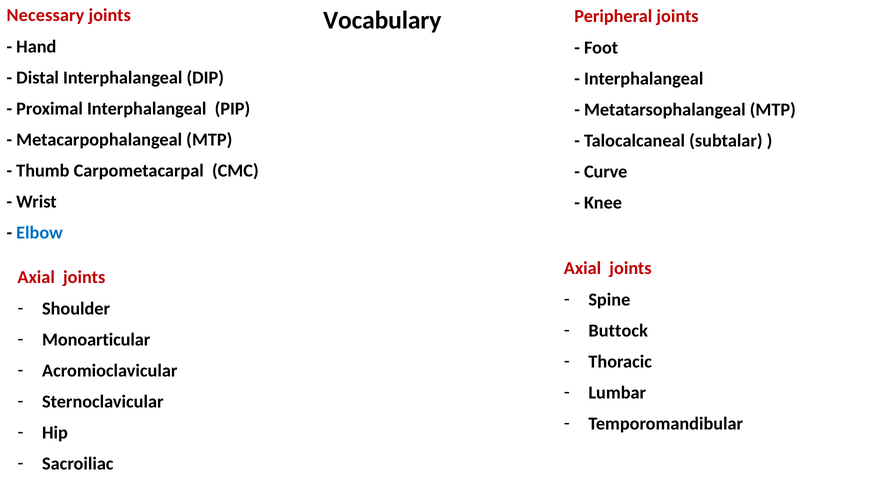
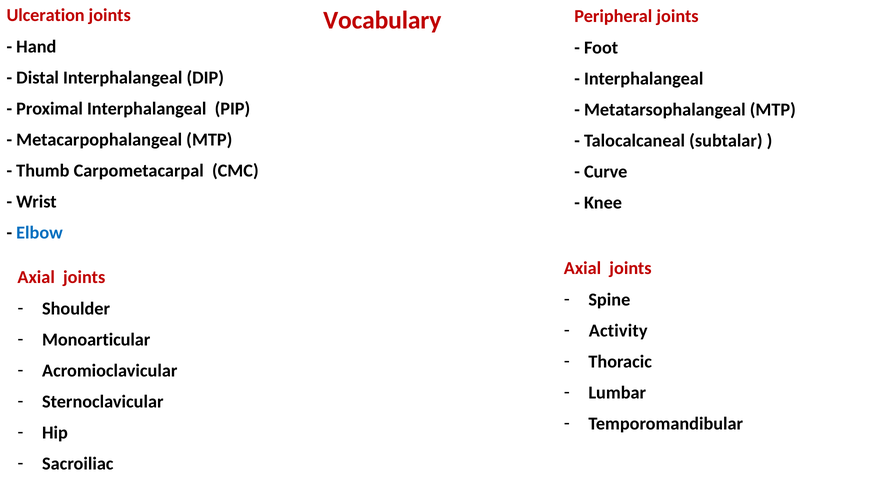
Necessary: Necessary -> Ulceration (46, 15)
Vocabulary colour: black -> red (382, 20)
Buttock: Buttock -> Activity (618, 331)
